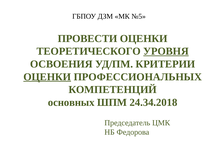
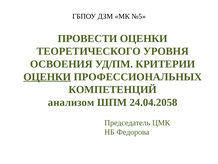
УРОВНЯ underline: present -> none (166, 51)
основных: основных -> анализом (71, 102)
24.34.2018: 24.34.2018 -> 24.04.2058 (153, 102)
